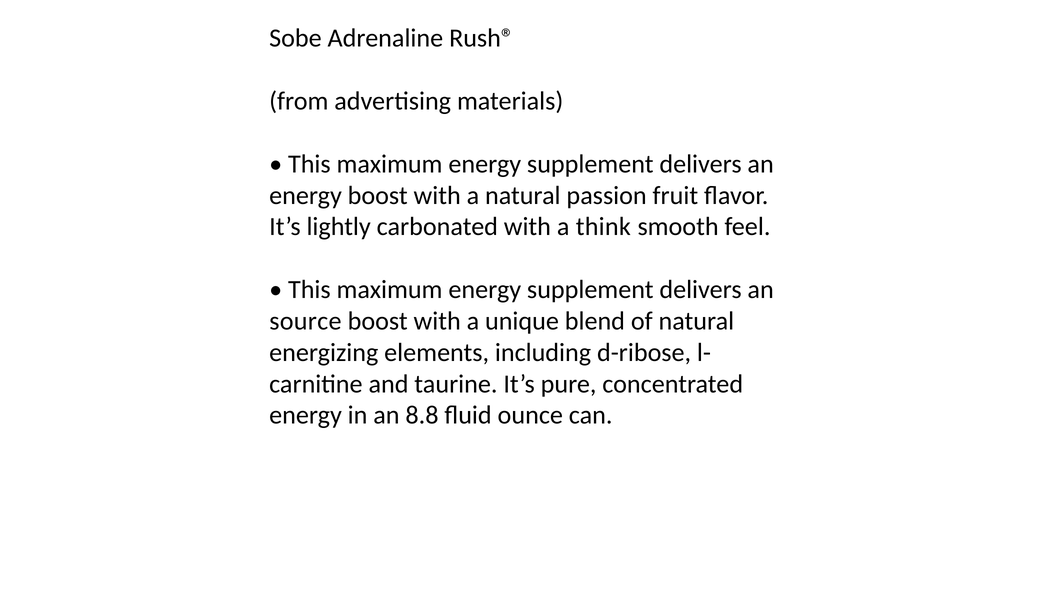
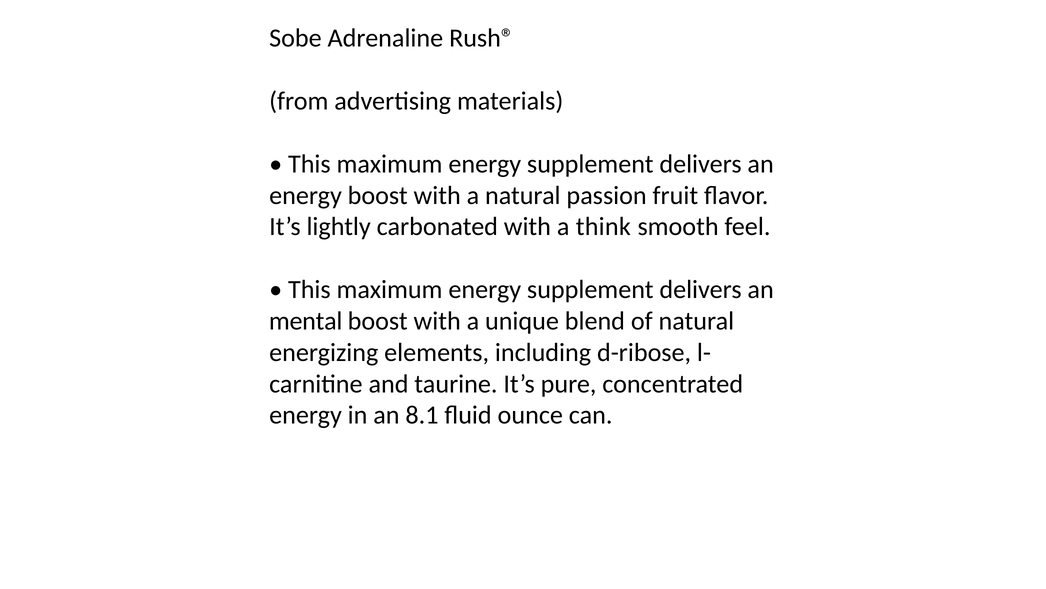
source: source -> mental (306, 321)
8.8: 8.8 -> 8.1 (422, 415)
